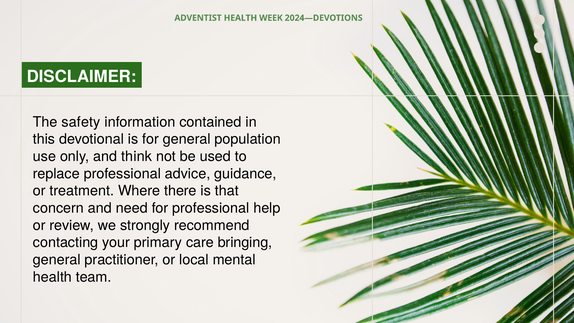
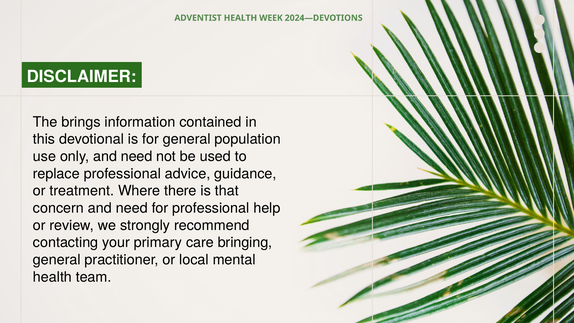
safety: safety -> brings (81, 122)
only and think: think -> need (137, 156)
